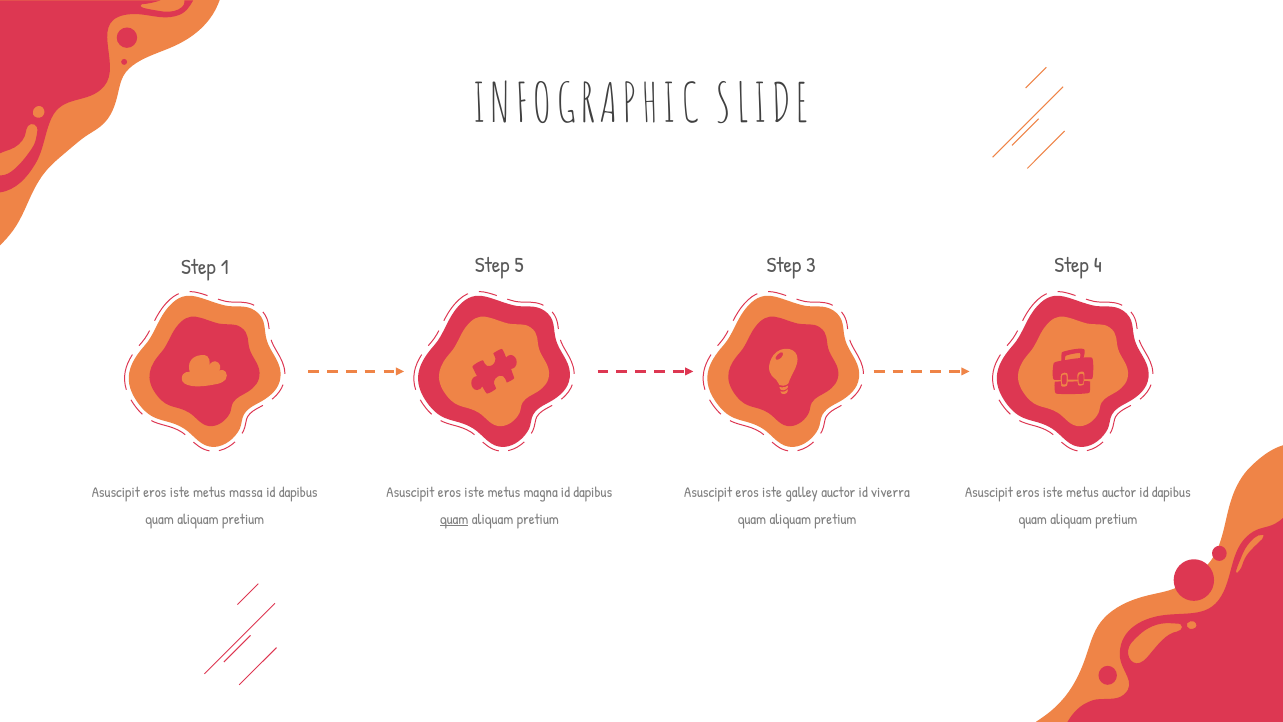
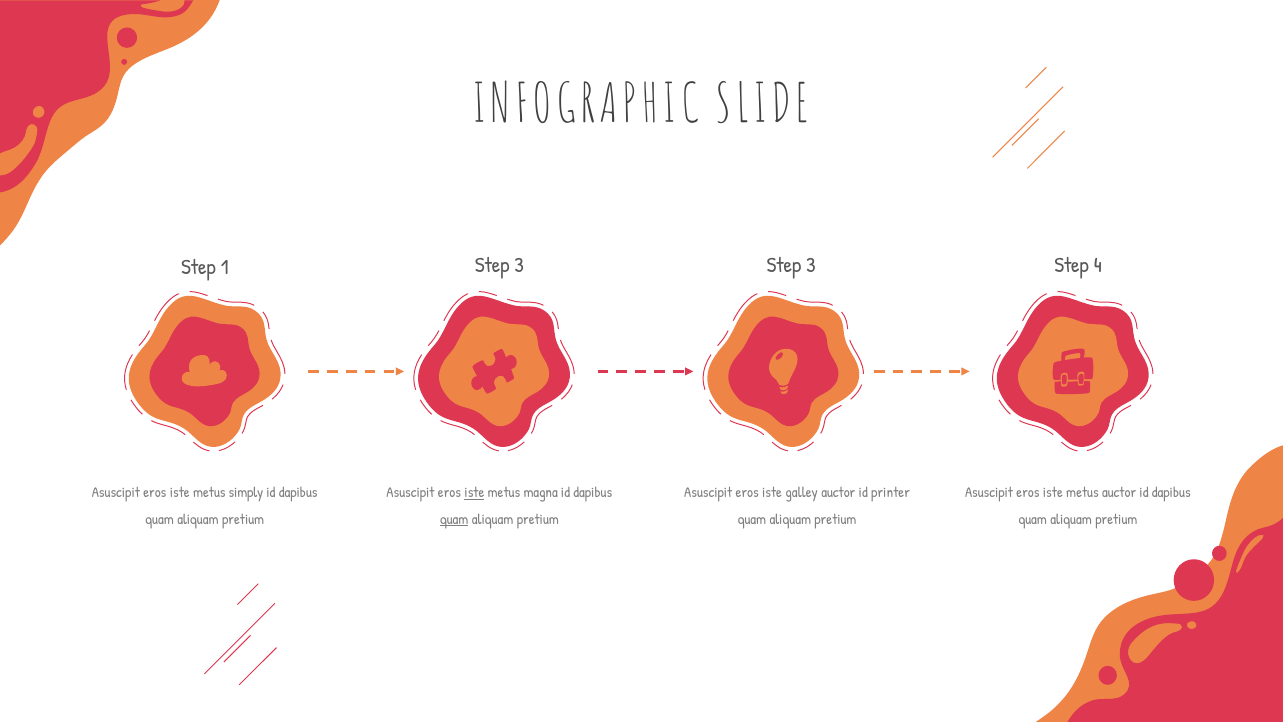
5: 5 -> 3 (519, 265)
massa: massa -> simply (246, 493)
iste underline: none -> present (474, 493)
viverra: viverra -> printer (891, 493)
